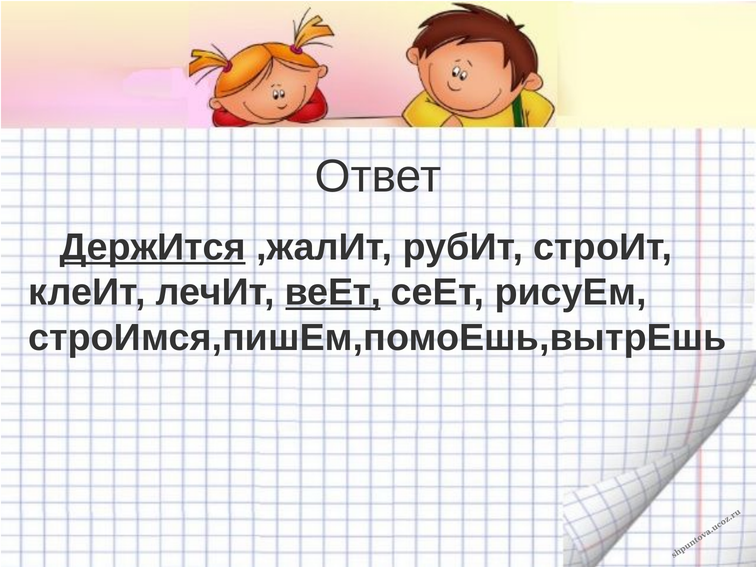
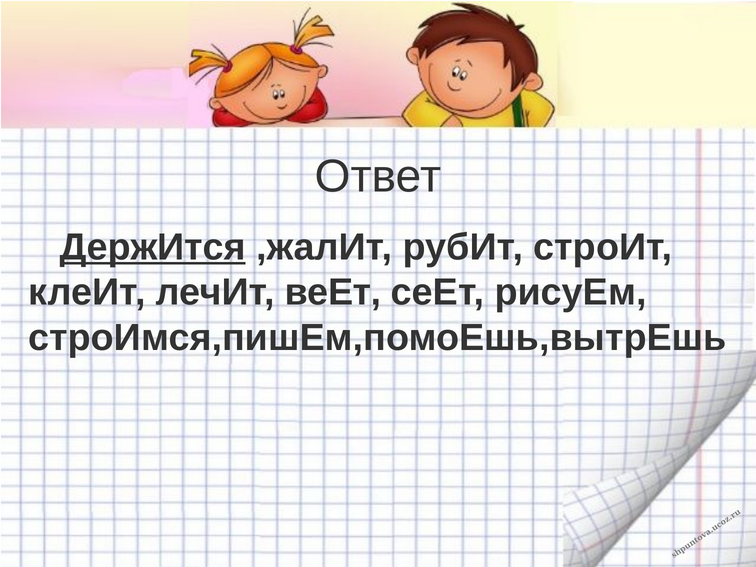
веЕт underline: present -> none (333, 292)
